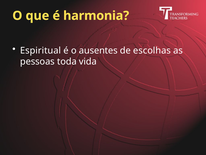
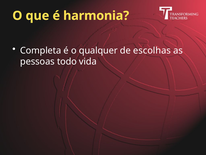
Espiritual: Espiritual -> Completa (41, 50)
ausentes: ausentes -> qualquer (98, 50)
toda: toda -> todo (67, 61)
